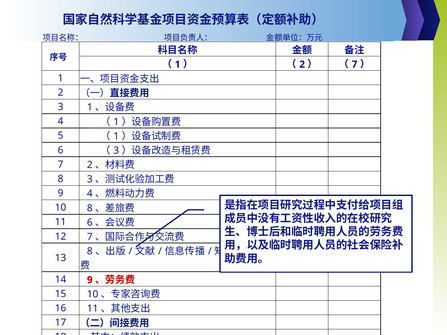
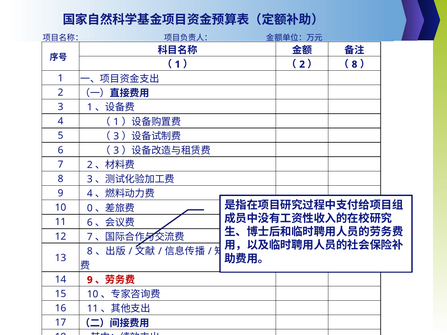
7: 7 -> 8 (355, 64)
1: 1 -> 3 (116, 136)
10 8: 8 -> 0 (90, 208)
